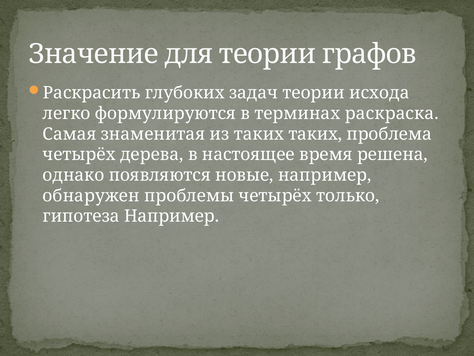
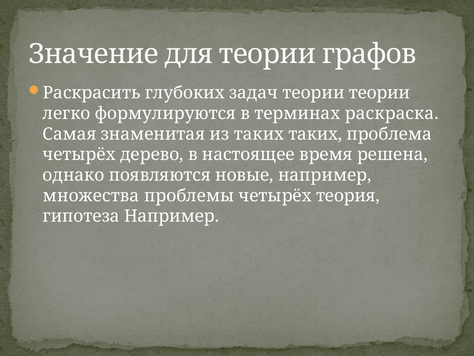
теории исхода: исхода -> теории (379, 93)
дерева: дерева -> дерево (152, 154)
обнаружен: обнаружен -> множества (91, 195)
только: только -> теория (348, 195)
